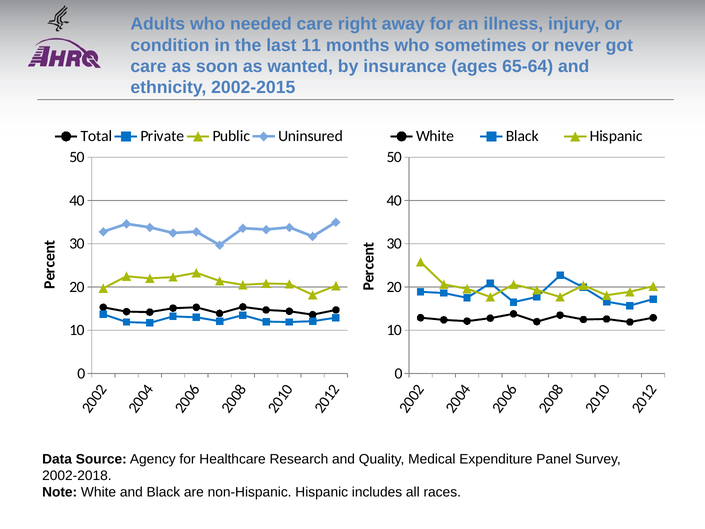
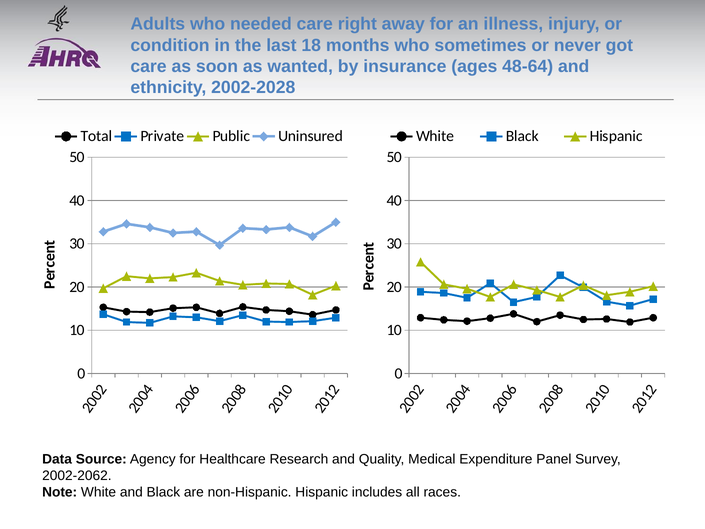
11: 11 -> 18 (311, 45)
65-64: 65-64 -> 48-64 (528, 66)
2002-2015: 2002-2015 -> 2002-2028 (253, 88)
2002-2018: 2002-2018 -> 2002-2062 (77, 476)
